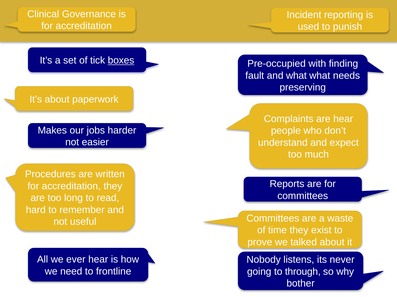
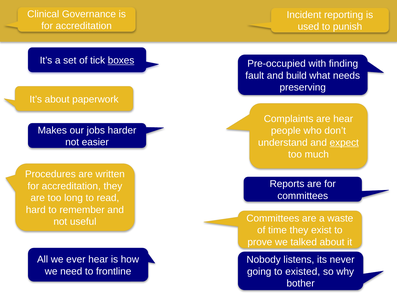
and what: what -> build (296, 76)
expect underline: none -> present (344, 143)
through: through -> existed (303, 272)
